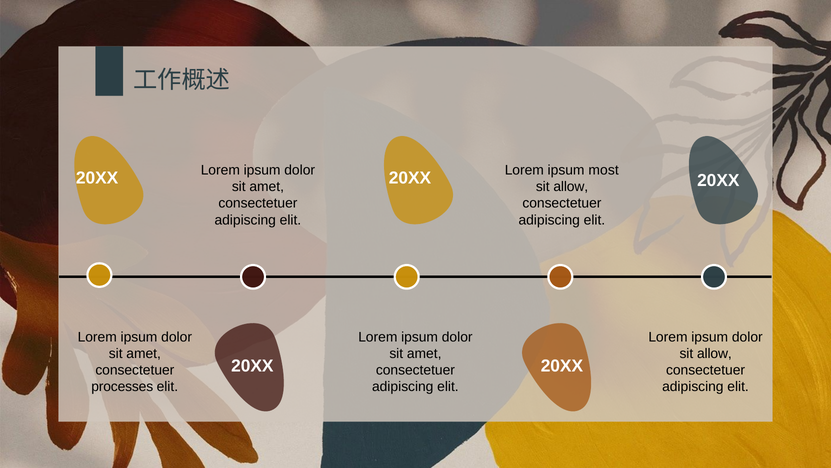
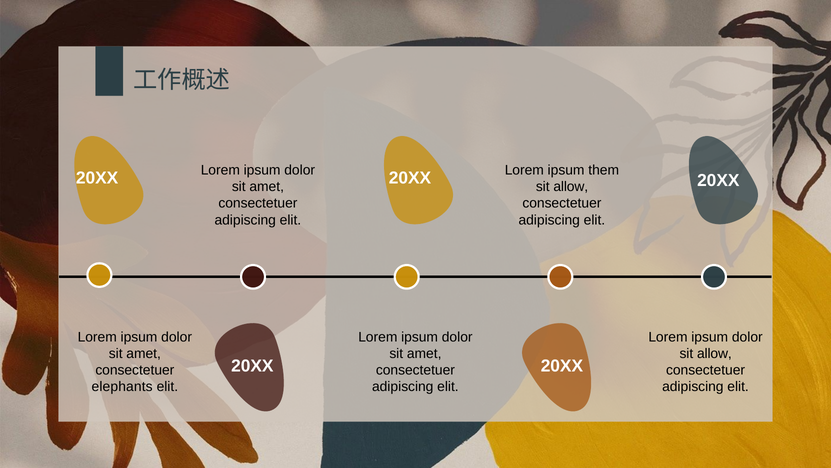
most: most -> them (604, 170)
processes: processes -> elephants (122, 386)
